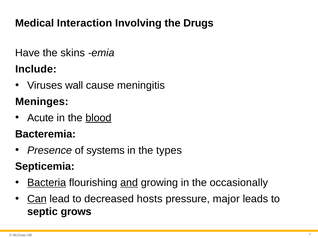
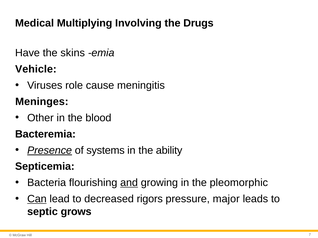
Interaction: Interaction -> Multiplying (85, 23)
Include: Include -> Vehicle (36, 69)
wall: wall -> role (74, 86)
Acute: Acute -> Other (40, 118)
blood underline: present -> none (98, 118)
Presence underline: none -> present (50, 151)
types: types -> ability (169, 151)
Bacteria underline: present -> none (47, 183)
occasionally: occasionally -> pleomorphic (239, 183)
hosts: hosts -> rigors (150, 199)
